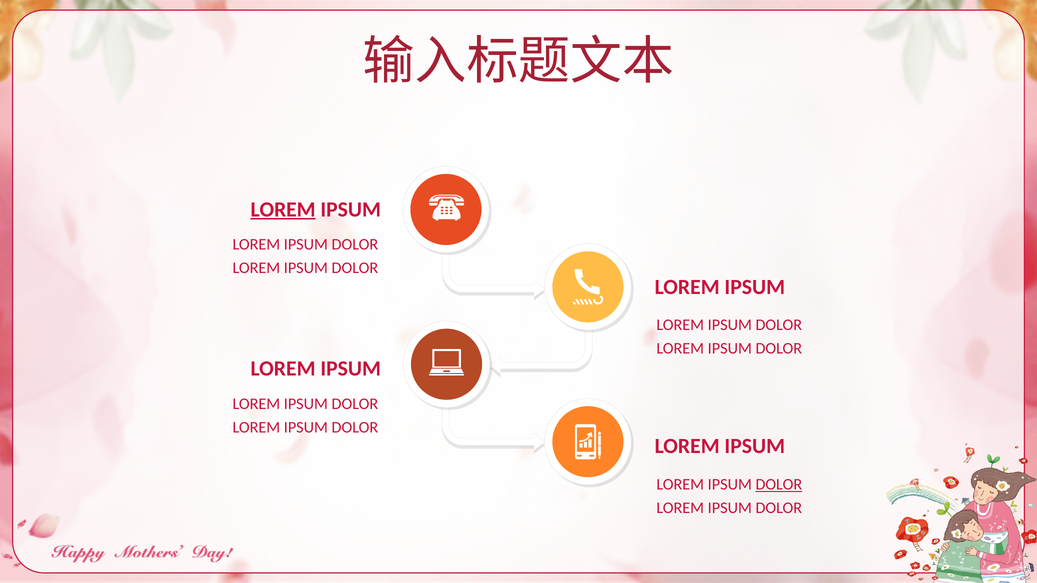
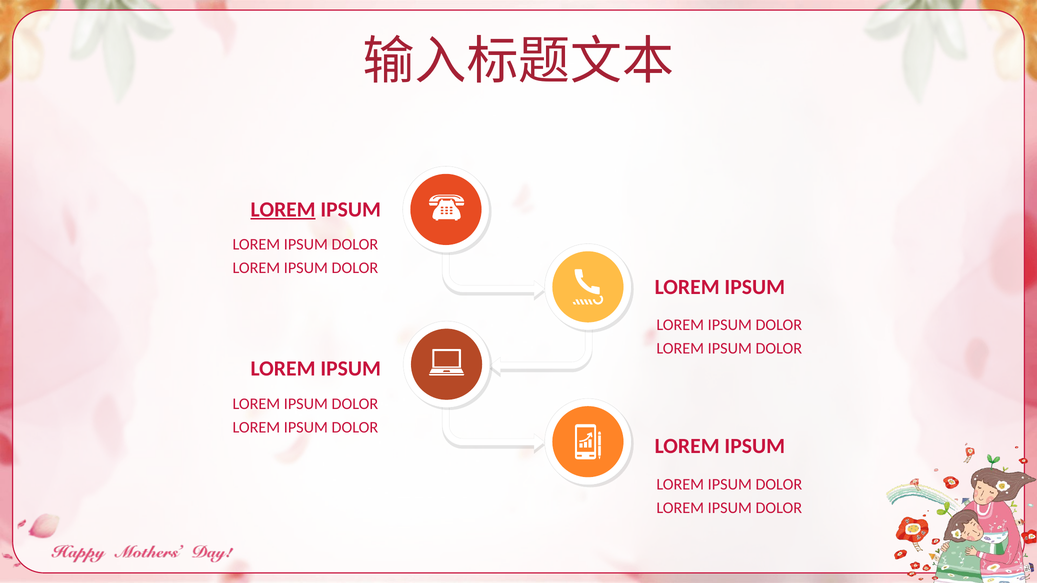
DOLOR underline: present -> none (779, 485)
